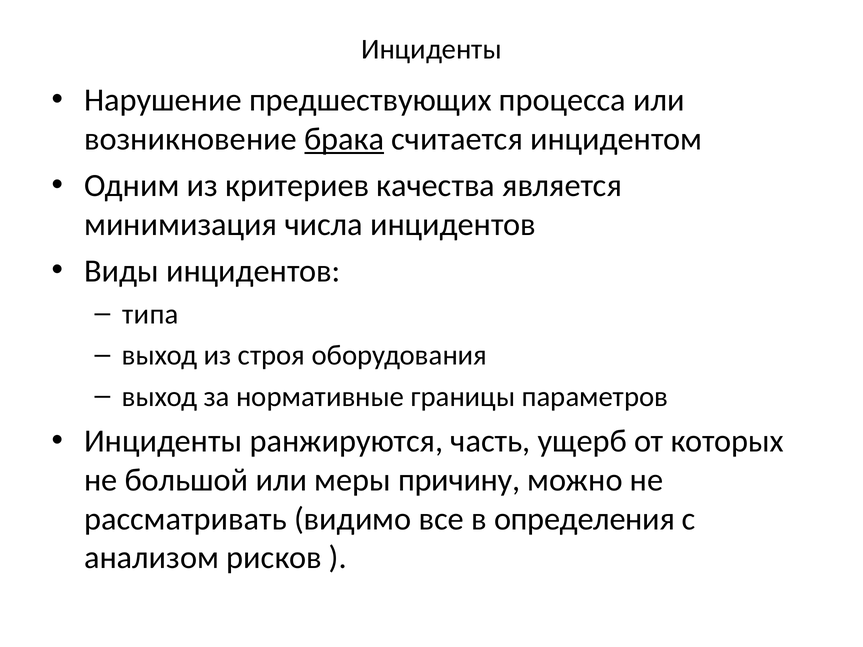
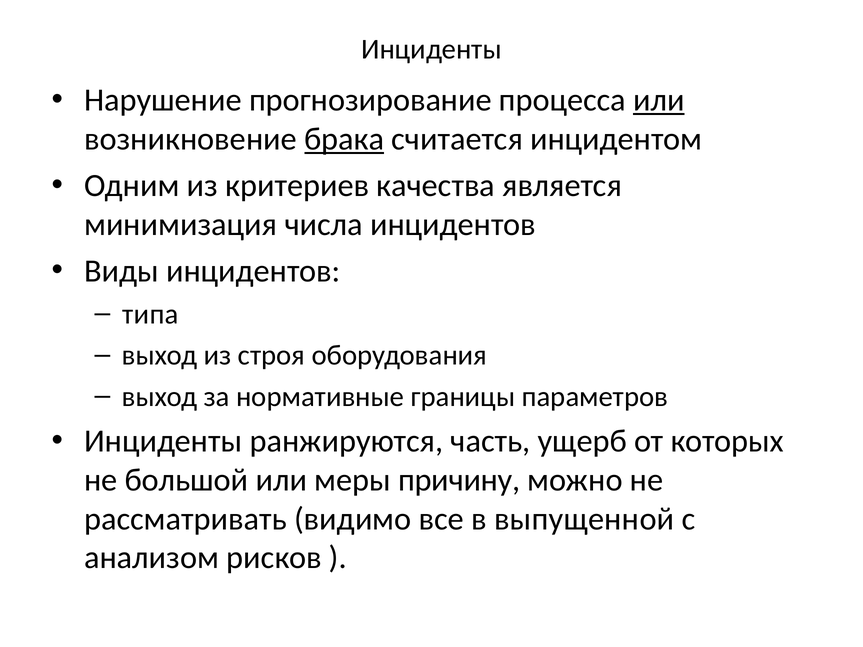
предшествующих: предшествующих -> прогнозирование (370, 100)
или underline: none -> present (659, 100)
определения: определения -> выпущенной (584, 519)
